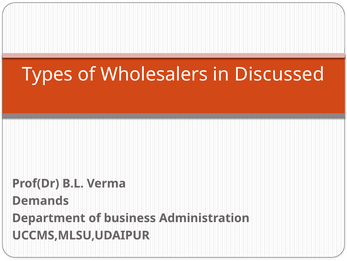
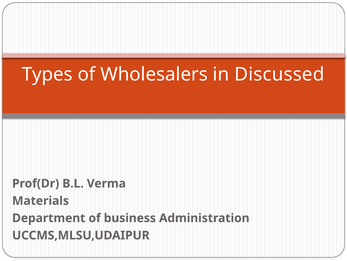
Demands: Demands -> Materials (41, 200)
